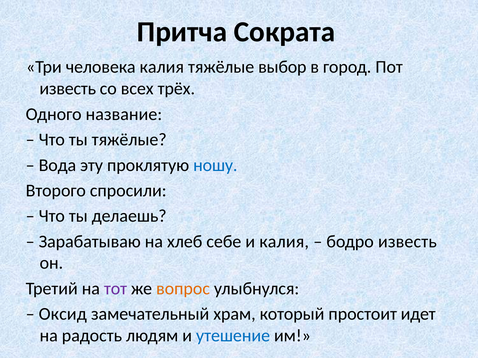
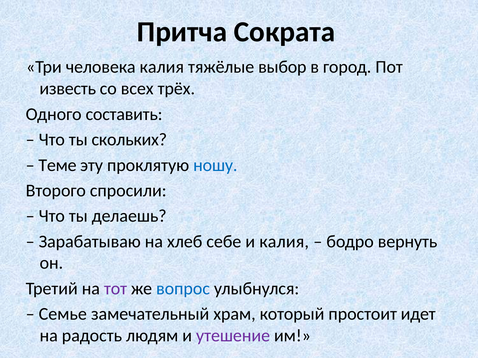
название: название -> составить (124, 114)
ты тяжёлые: тяжёлые -> скольких (129, 140)
Вода: Вода -> Теме (57, 165)
бодро известь: известь -> вернуть (408, 242)
вопрос colour: orange -> blue (183, 289)
Оксид: Оксид -> Семье (63, 314)
утешение colour: blue -> purple (233, 336)
